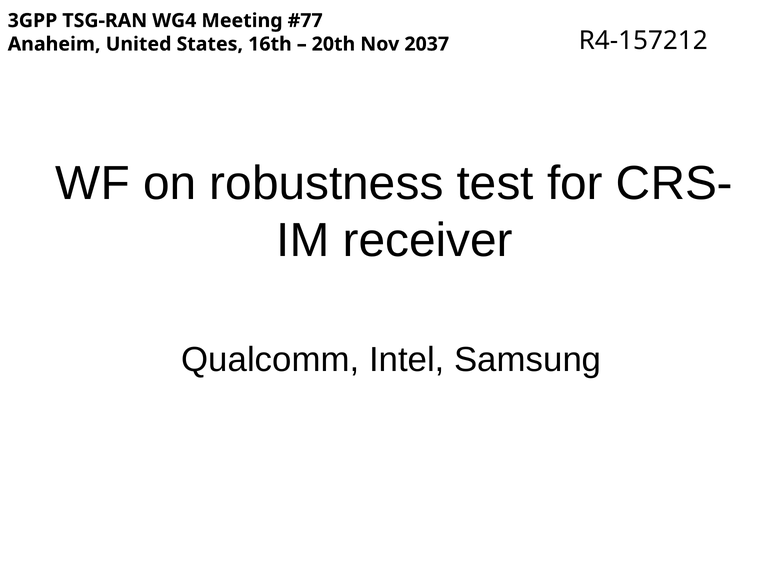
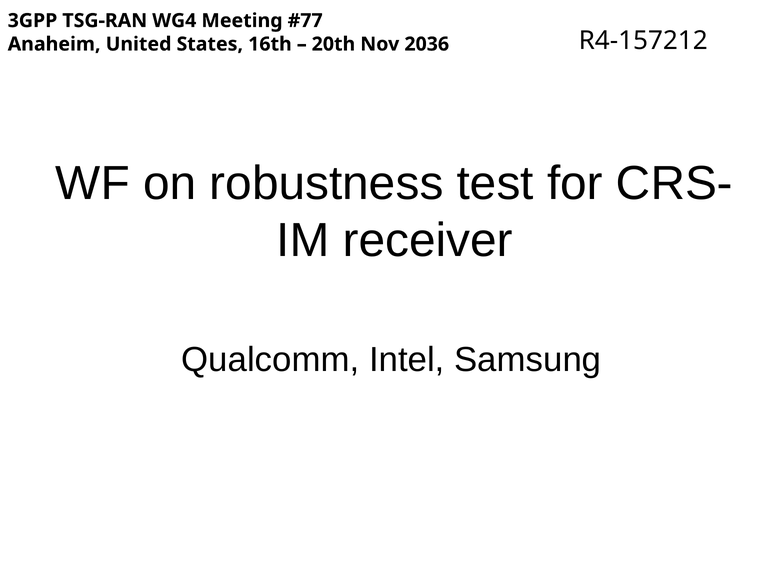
2037: 2037 -> 2036 (427, 44)
